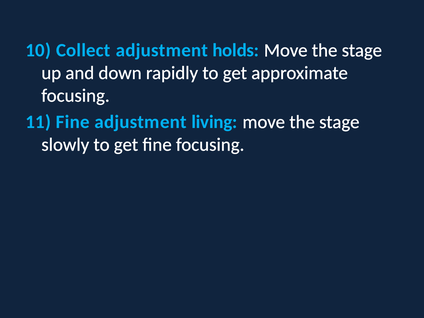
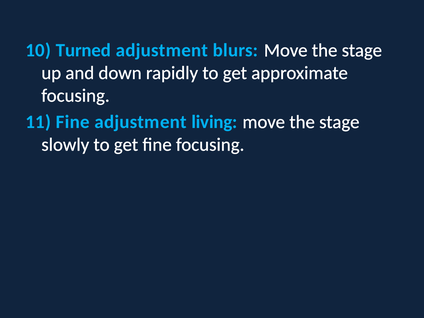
Collect: Collect -> Turned (83, 50)
holds: holds -> blurs (236, 50)
